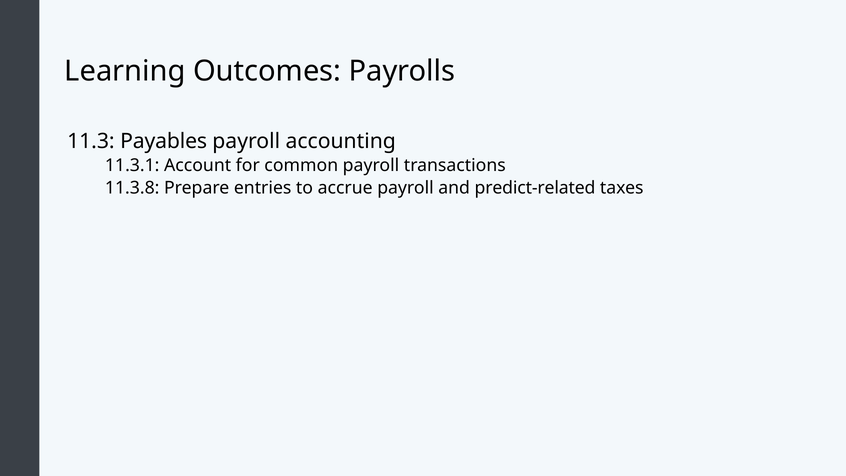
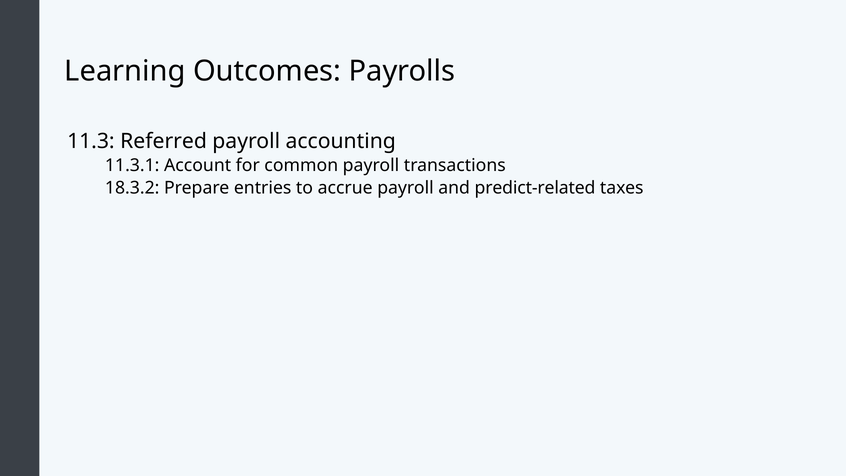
Payables: Payables -> Referred (164, 141)
11.3.8: 11.3.8 -> 18.3.2 (132, 188)
